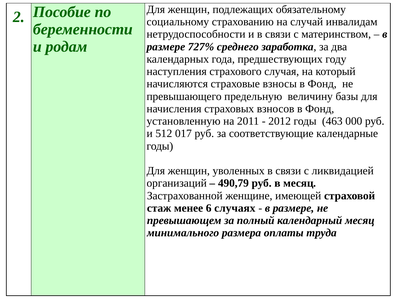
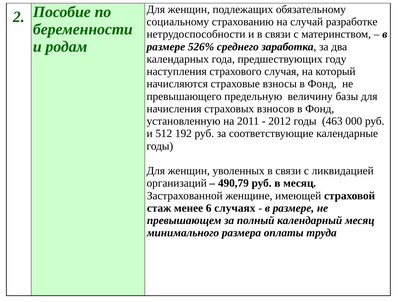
инвалидам: инвалидам -> разработке (352, 22)
727%: 727% -> 526% (201, 47)
017: 017 -> 192 (183, 134)
